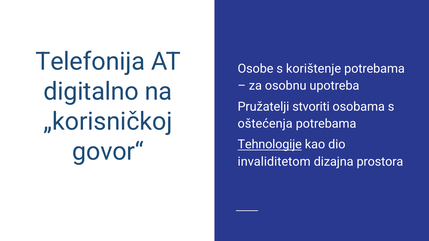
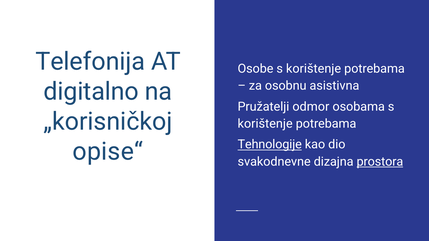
upotreba: upotreba -> asistivna (334, 86)
stvoriti: stvoriti -> odmor (311, 107)
oštećenja: oštećenja -> korištenje (265, 124)
govor“: govor“ -> opise“ (108, 152)
invaliditetom: invaliditetom -> svakodnevne (274, 162)
prostora underline: none -> present (380, 162)
